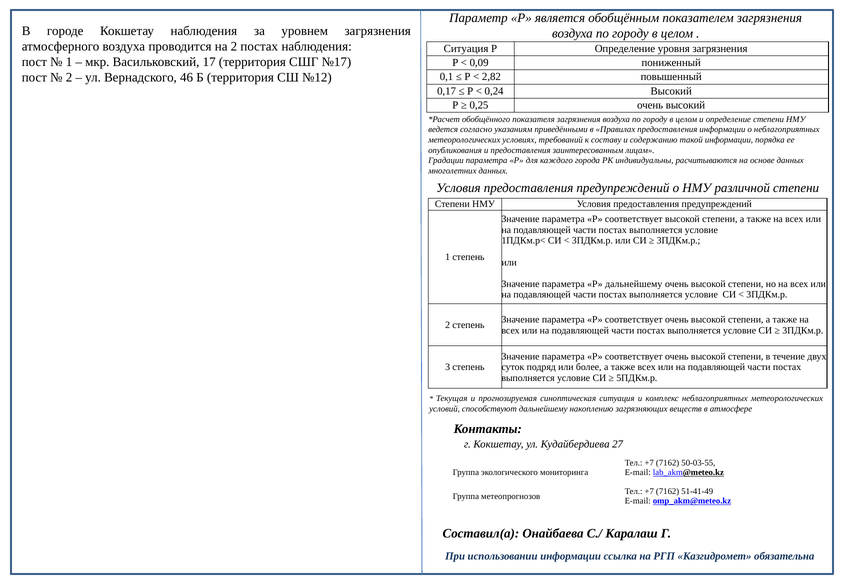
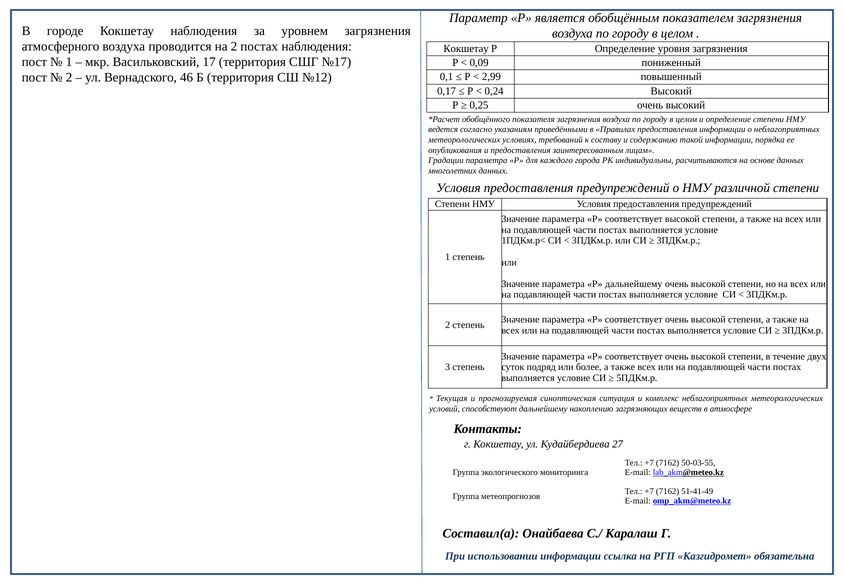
Ситуация: Ситуация -> Кокшетау (466, 49)
2,82: 2,82 -> 2,99 (491, 77)
